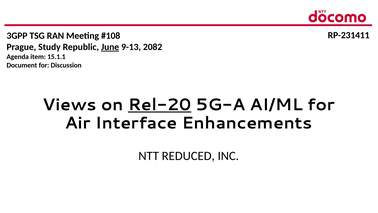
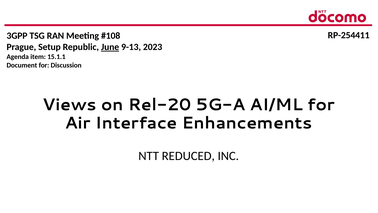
RP-231411: RP-231411 -> RP-254411 (349, 35)
Study: Study -> Setup (50, 47)
2082: 2082 -> 2023 (153, 47)
Rel-20 underline: present -> none (160, 104)
